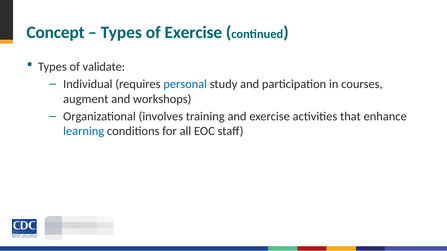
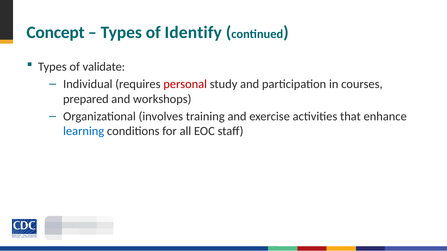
of Exercise: Exercise -> Identify (193, 32)
personal colour: blue -> red (185, 84)
augment: augment -> prepared (86, 99)
